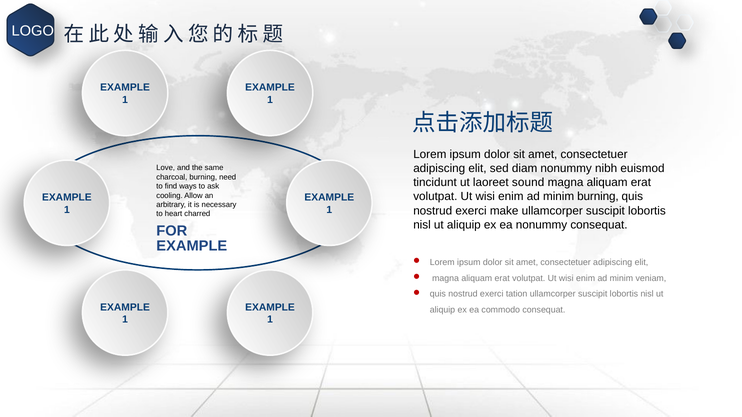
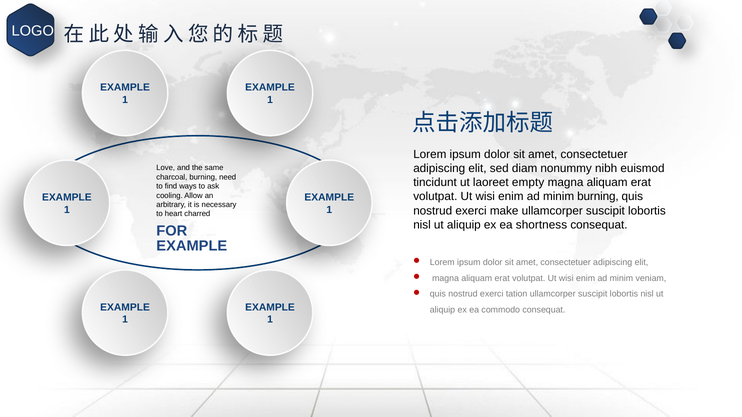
sound: sound -> empty (528, 183)
ea nonummy: nonummy -> shortness (541, 225)
